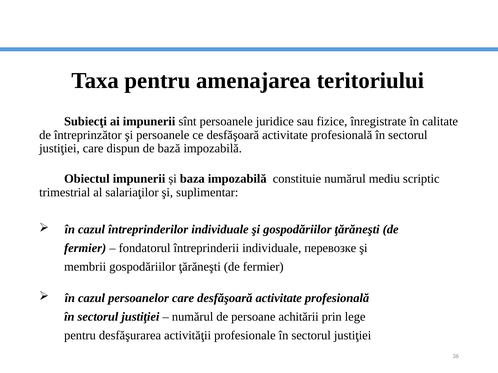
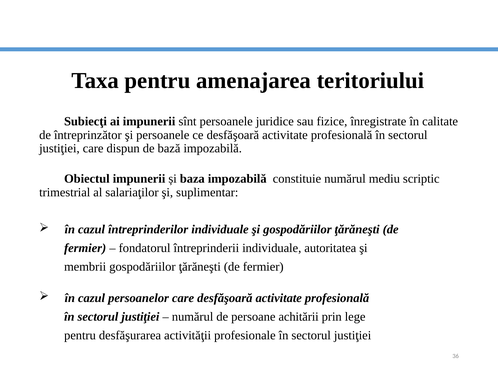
перевозке: перевозке -> autoritatea (330, 248)
